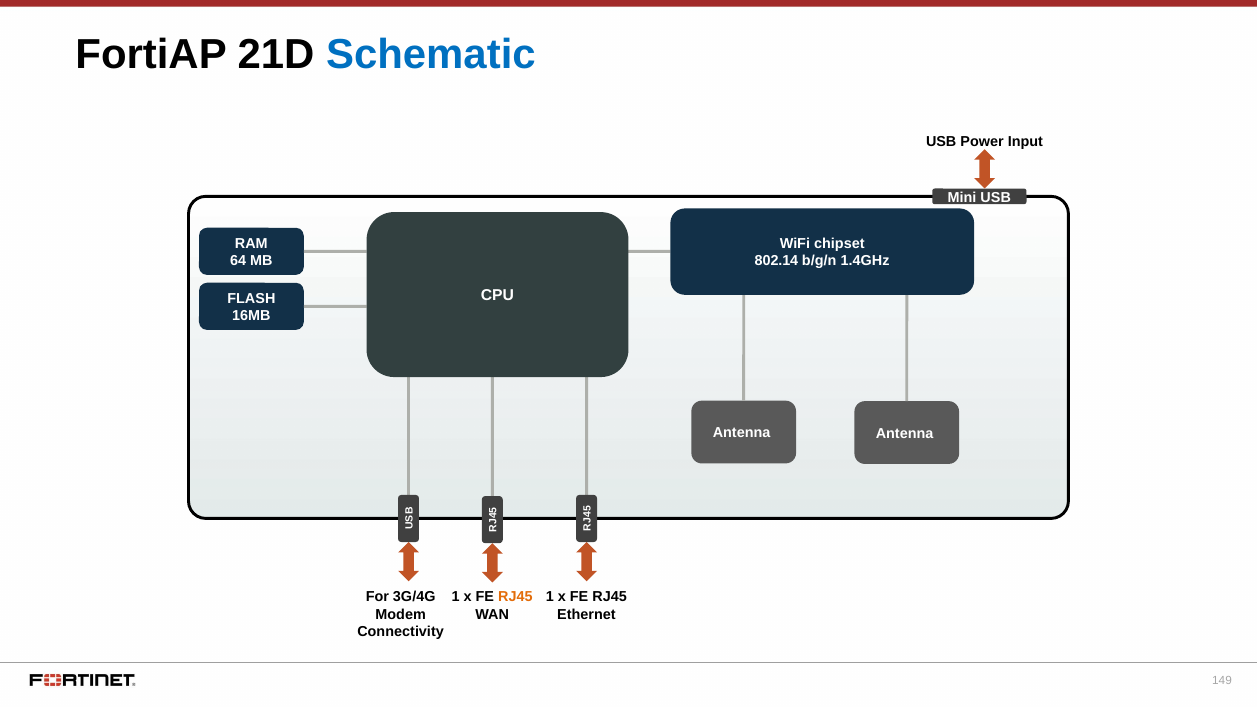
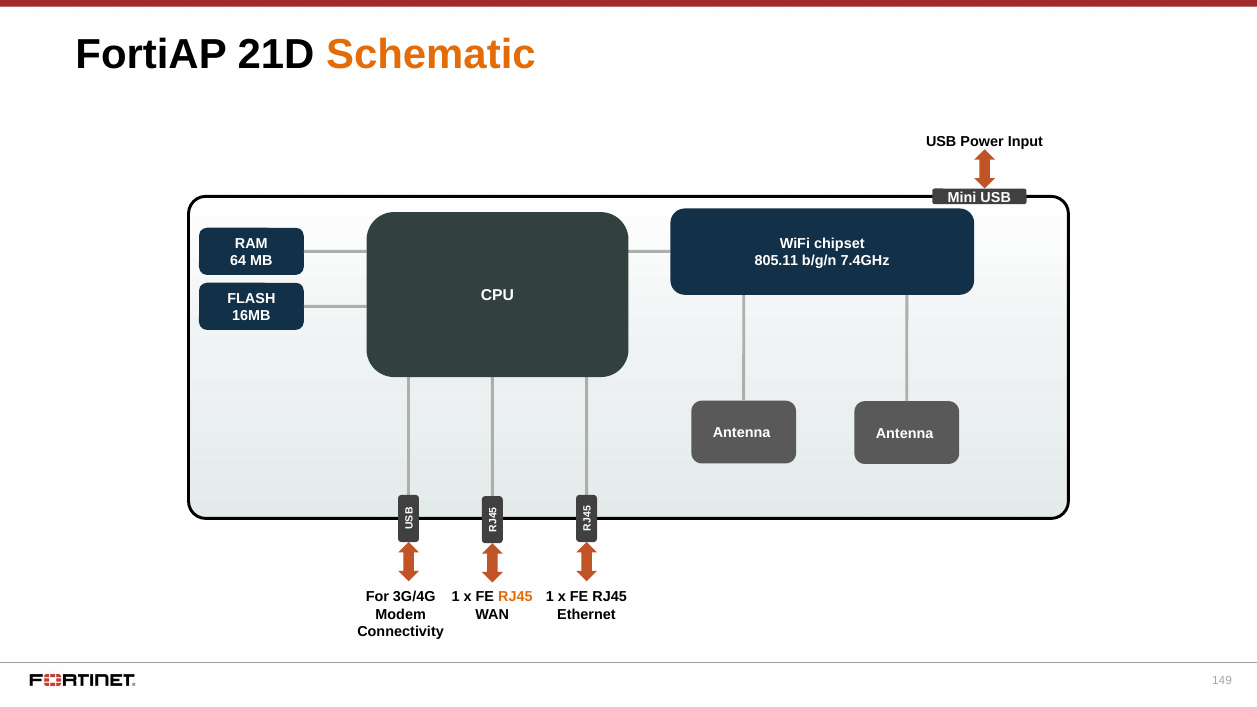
Schematic colour: blue -> orange (431, 55)
802.14: 802.14 -> 805.11 (776, 261)
1.4GHz: 1.4GHz -> 7.4GHz (865, 261)
